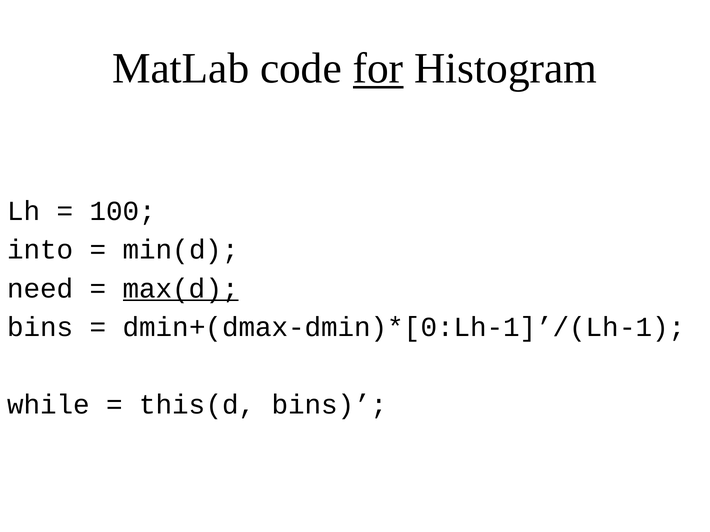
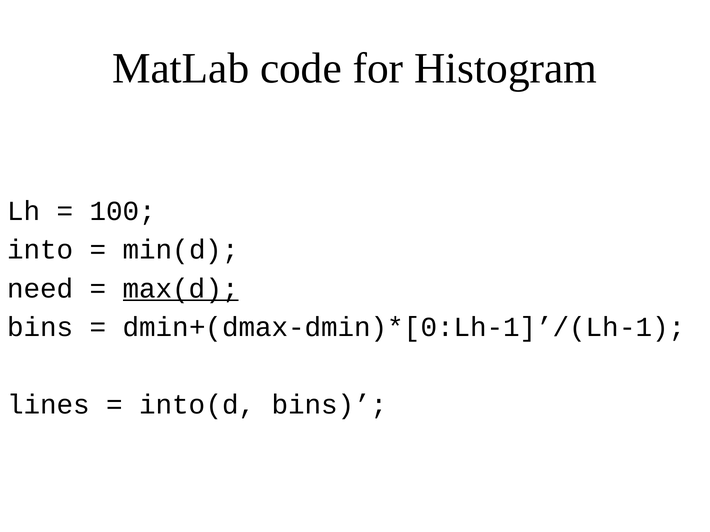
for underline: present -> none (378, 69)
while: while -> lines (48, 405)
this(d: this(d -> into(d (197, 405)
